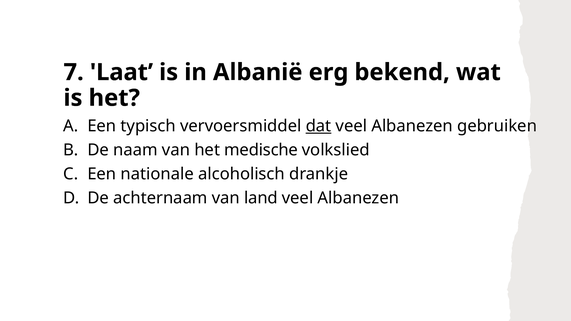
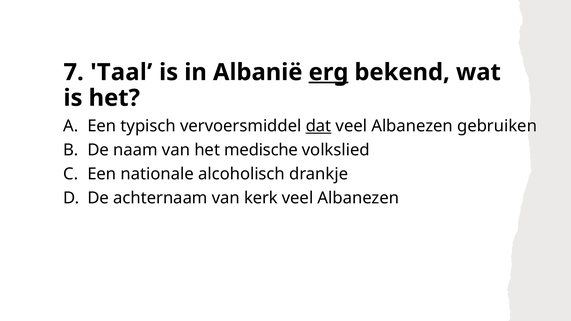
Laat: Laat -> Taal (121, 72)
erg underline: none -> present (328, 72)
land: land -> kerk (261, 198)
